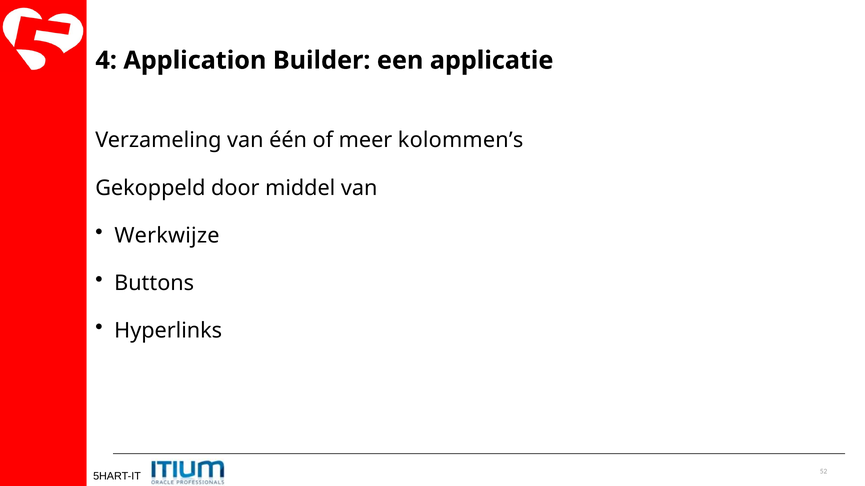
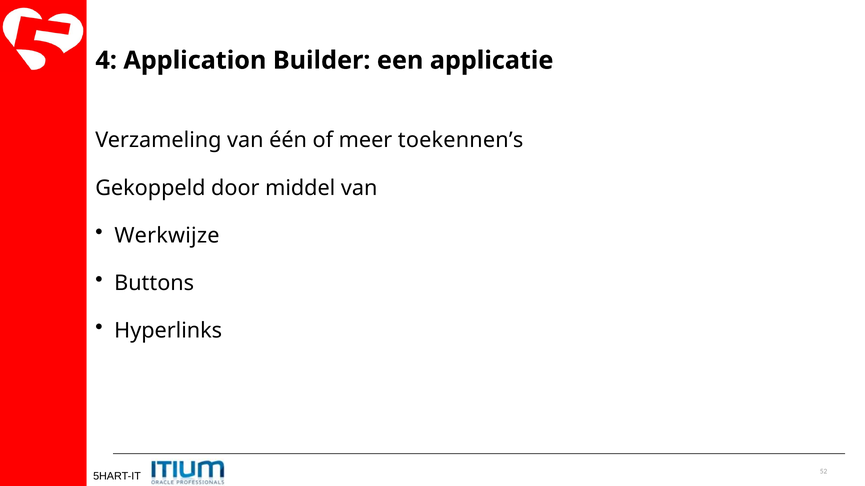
kolommen’s: kolommen’s -> toekennen’s (461, 141)
